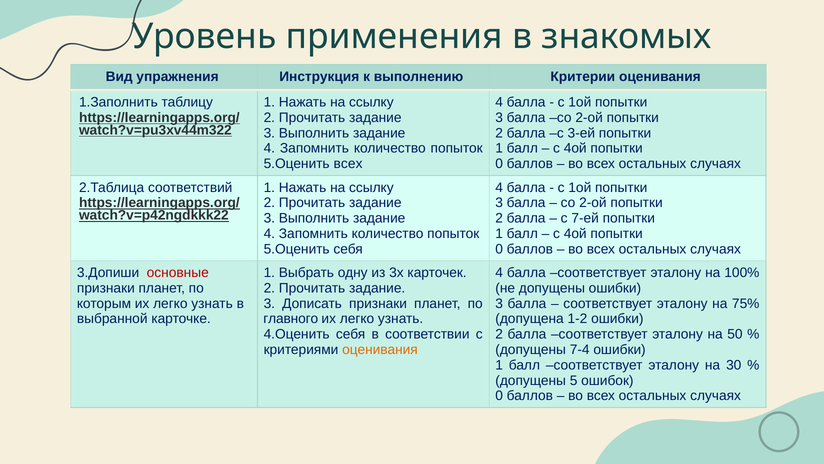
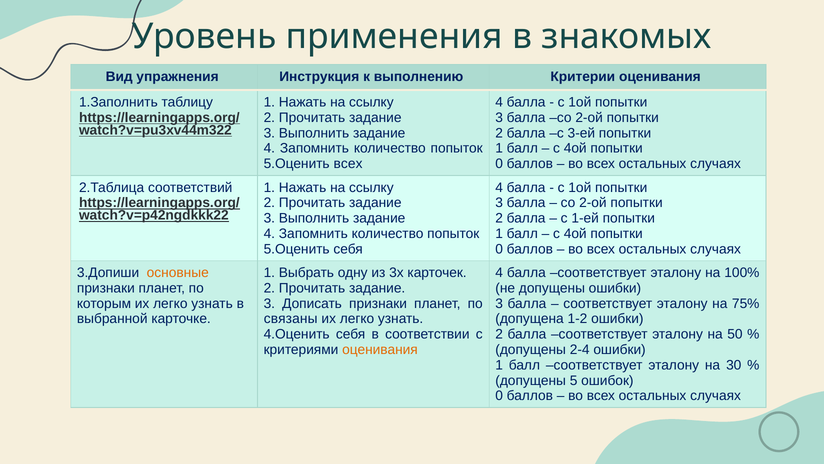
7-ей: 7-ей -> 1-ей (585, 218)
основные colour: red -> orange (178, 272)
главного: главного -> связаны (291, 319)
7-4: 7-4 -> 2-4 (580, 349)
